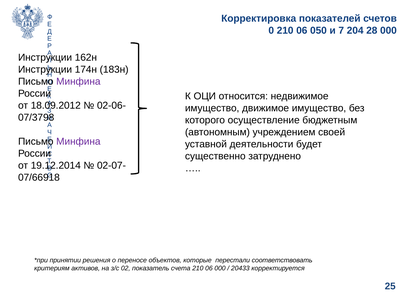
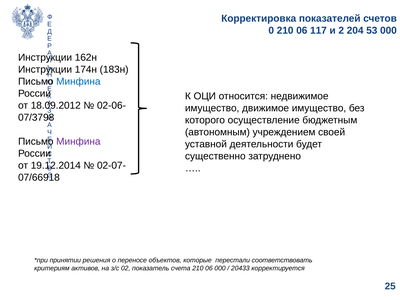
050: 050 -> 117 (318, 31)
7: 7 -> 2 (341, 31)
28: 28 -> 53 (372, 31)
Минфина colour: purple -> blue (78, 81)
